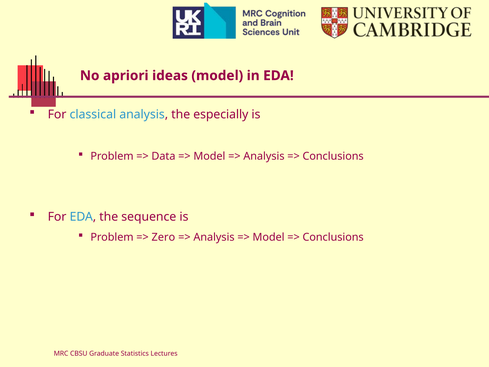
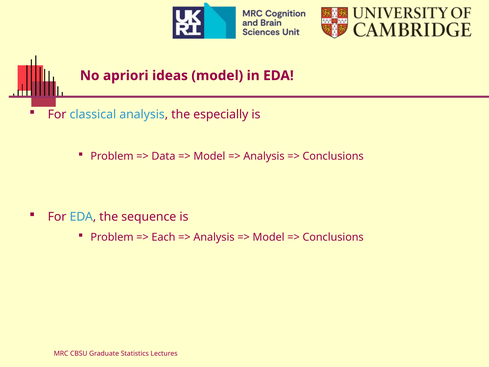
Zero: Zero -> Each (163, 237)
